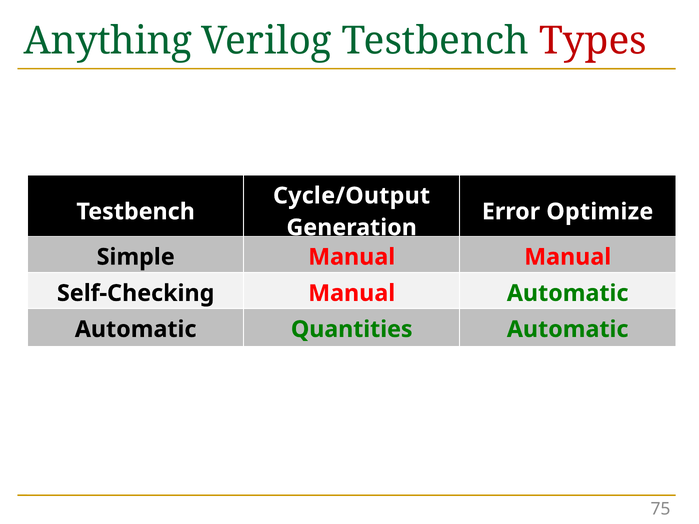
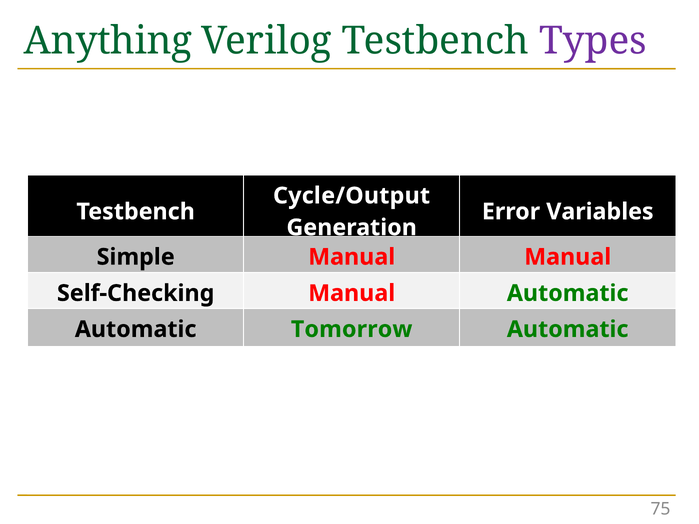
Types colour: red -> purple (593, 41)
Optimize: Optimize -> Variables (600, 212)
Quantities: Quantities -> Tomorrow (352, 329)
